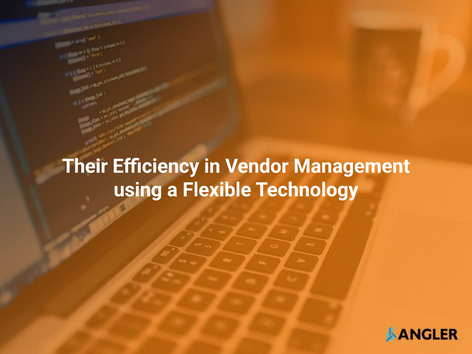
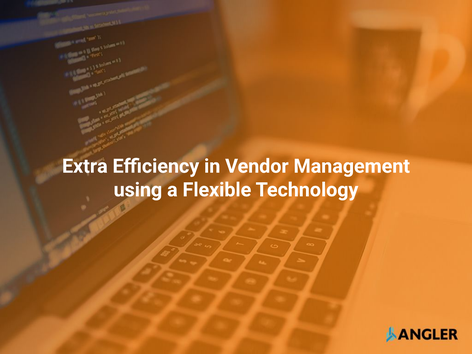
Their: Their -> Extra (85, 166)
